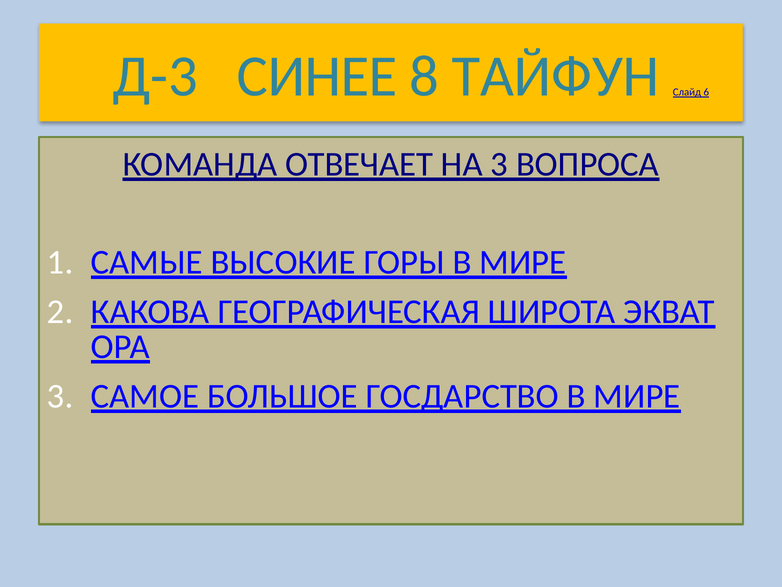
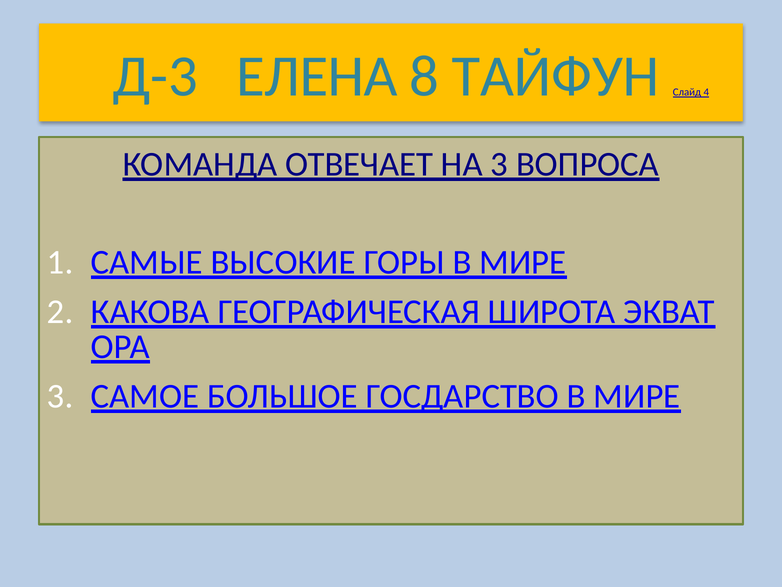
СИНЕЕ: СИНЕЕ -> ЕЛЕНА (317, 76)
6: 6 -> 4 (706, 92)
